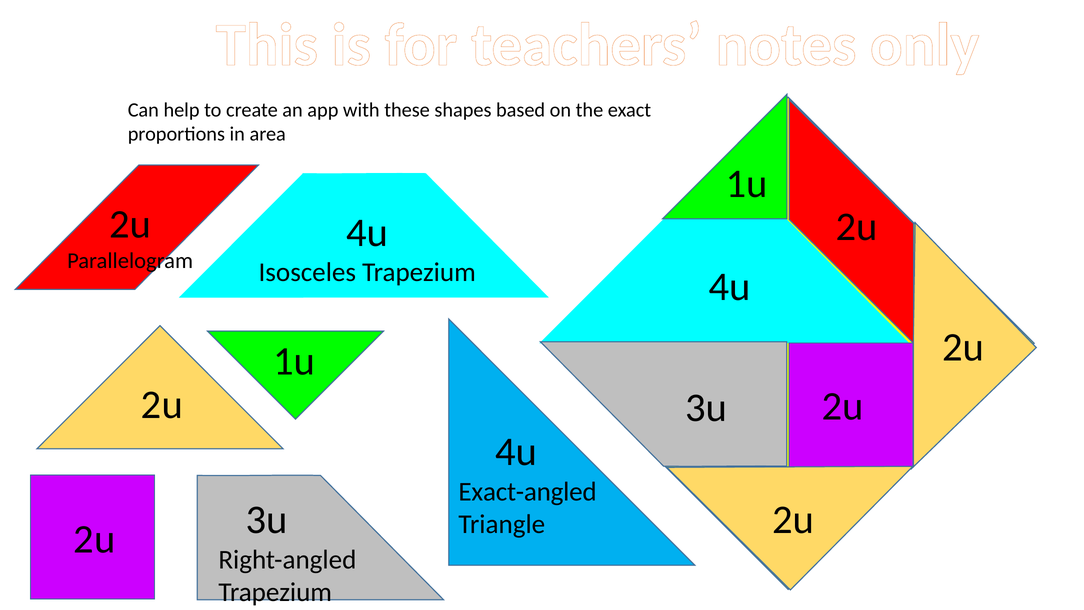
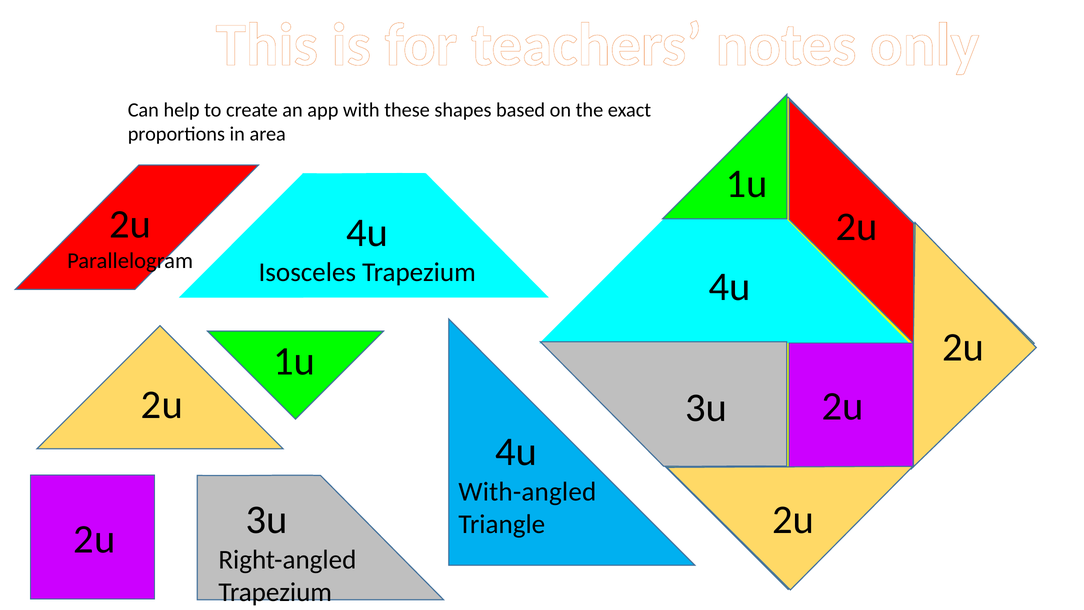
Exact-angled: Exact-angled -> With-angled (527, 491)
